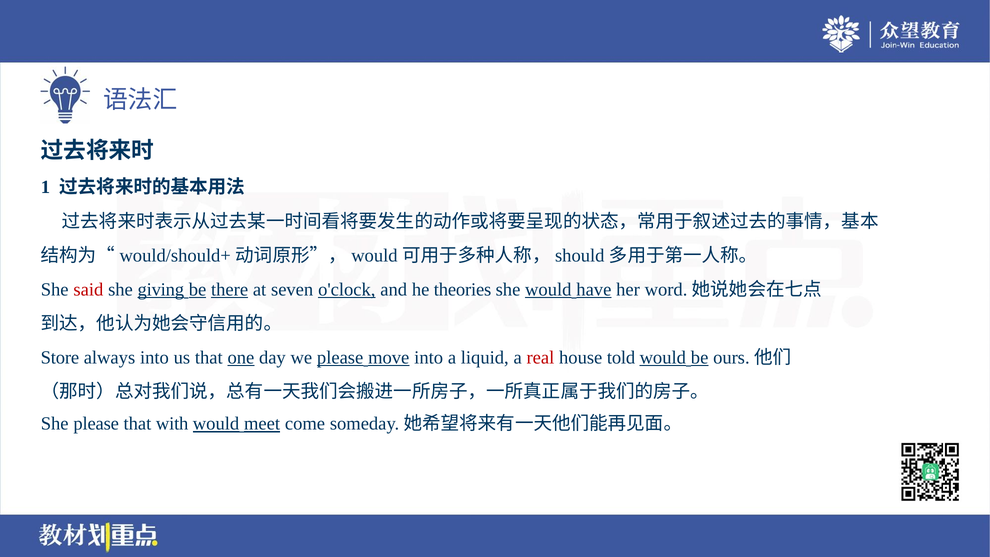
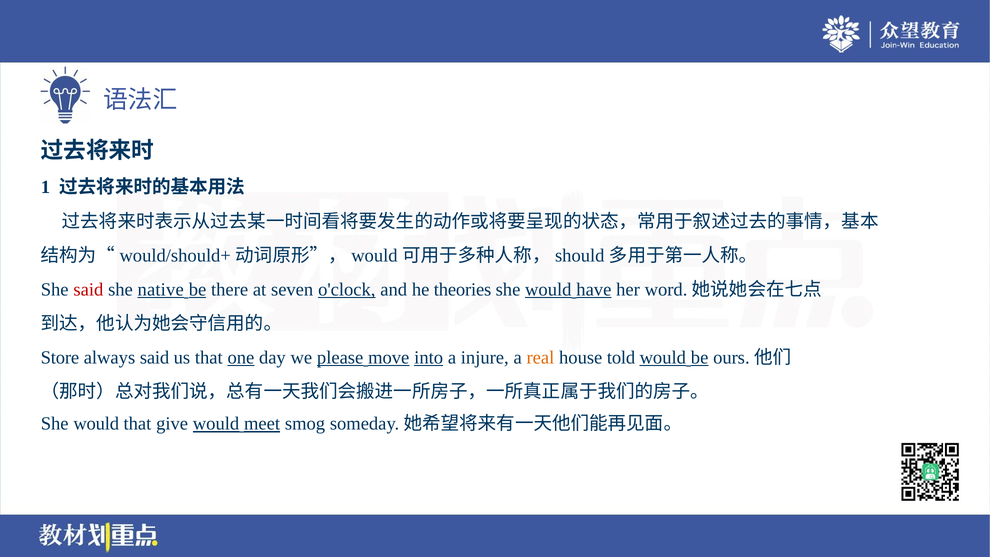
giving: giving -> native (161, 289)
there underline: present -> none (230, 289)
always into: into -> said (155, 357)
into underline: none -> present (429, 357)
liquid: liquid -> injure (485, 357)
real colour: red -> orange (540, 357)
please: please -> would (96, 423)
with: with -> give (172, 423)
come: come -> smog (305, 423)
